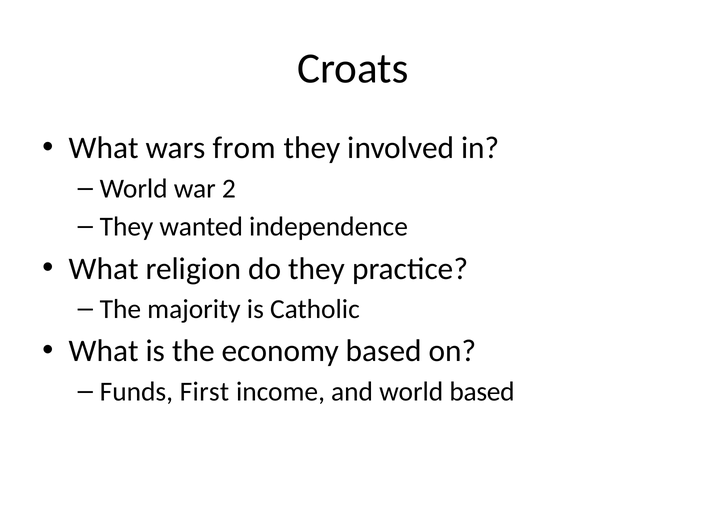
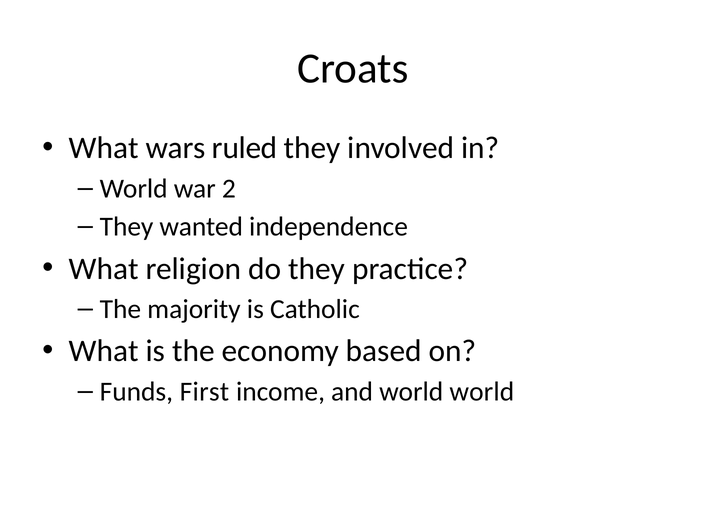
from: from -> ruled (245, 148)
world based: based -> world (482, 392)
